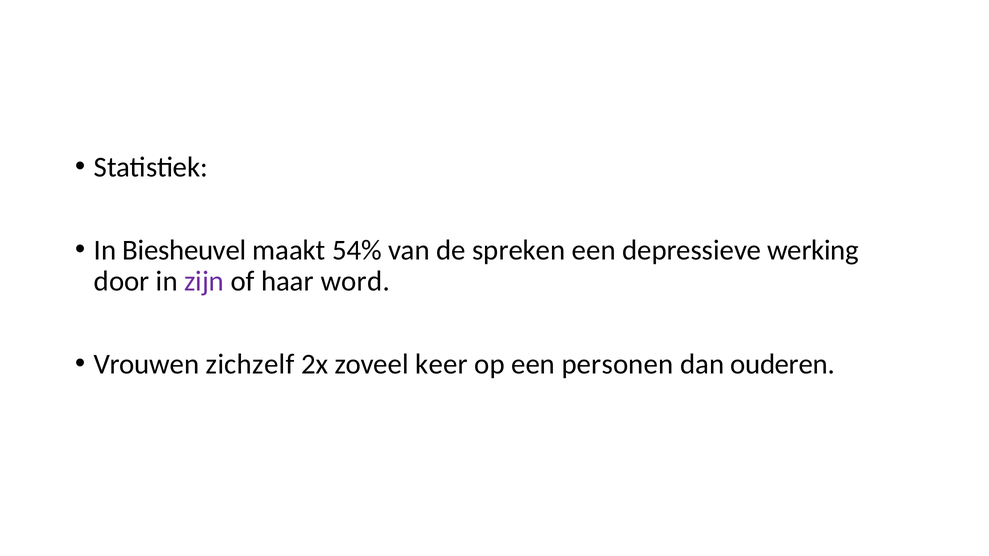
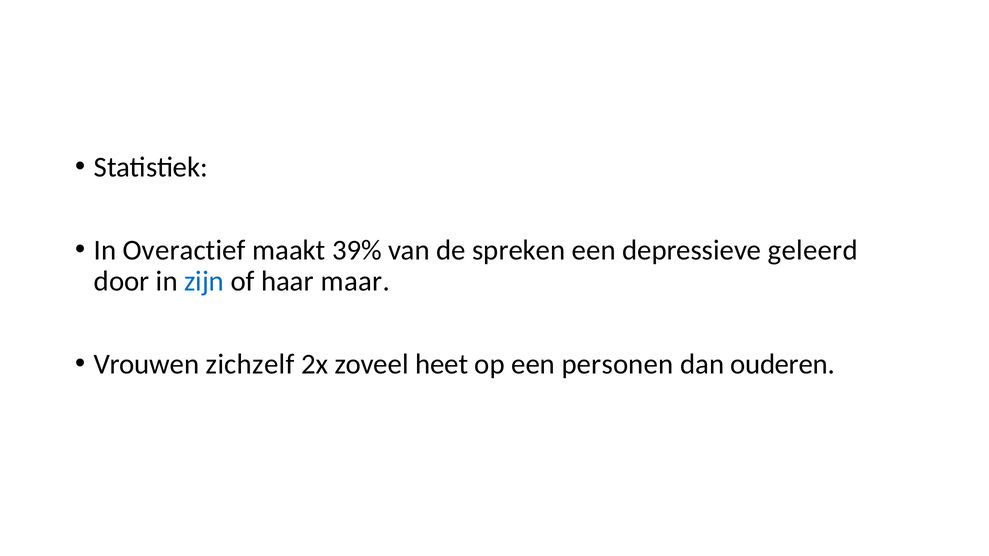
Biesheuvel: Biesheuvel -> Overactief (184, 250)
54%: 54% -> 39% (357, 250)
werking: werking -> geleerd (813, 250)
zijn colour: purple -> blue (204, 281)
word: word -> maar (355, 281)
keer: keer -> heet (442, 364)
